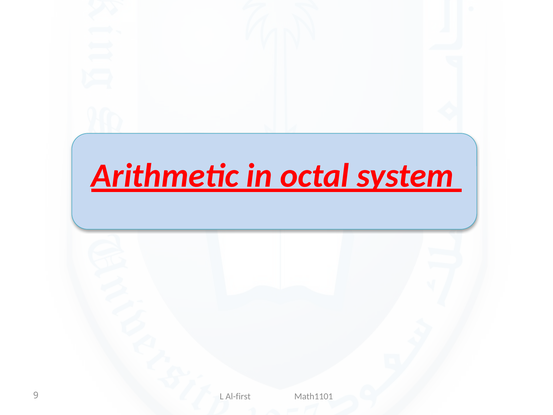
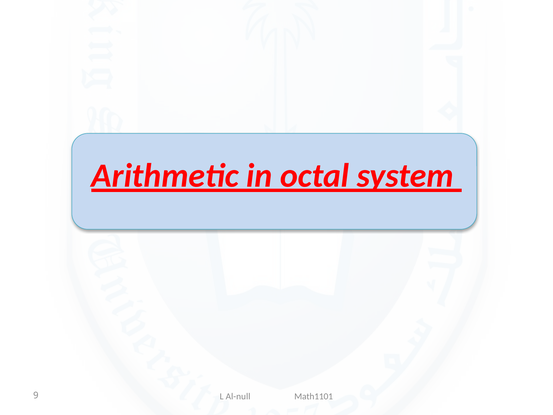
Al-first: Al-first -> Al-null (238, 396)
